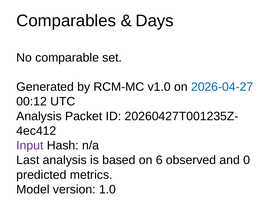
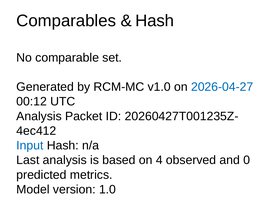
Days: Days -> Hash (155, 21)
Input colour: purple -> blue (30, 145)
6: 6 -> 4 (159, 160)
